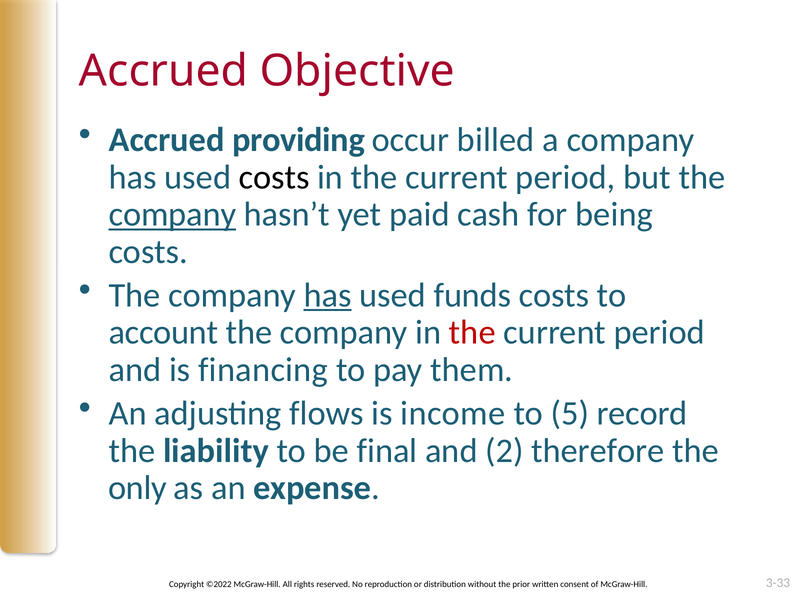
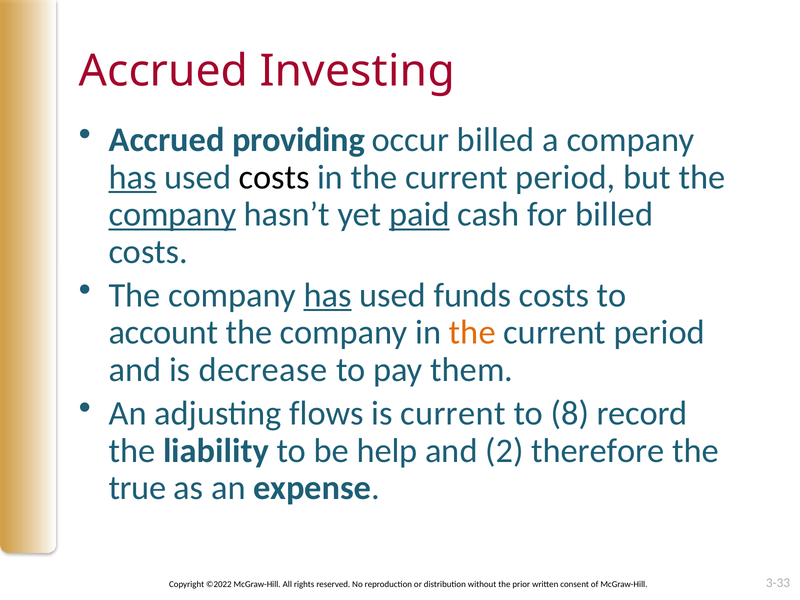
Objective: Objective -> Investing (357, 71)
has underline: none -> present (133, 177)
paid underline: none -> present (419, 214)
for being: being -> billed (614, 214)
the colour: red -> orange (472, 333)
financing: financing -> decrease (263, 370)
is income: income -> current (453, 413)
5: 5 -> 8 (570, 413)
final: final -> help (387, 451)
only: only -> true (137, 488)
